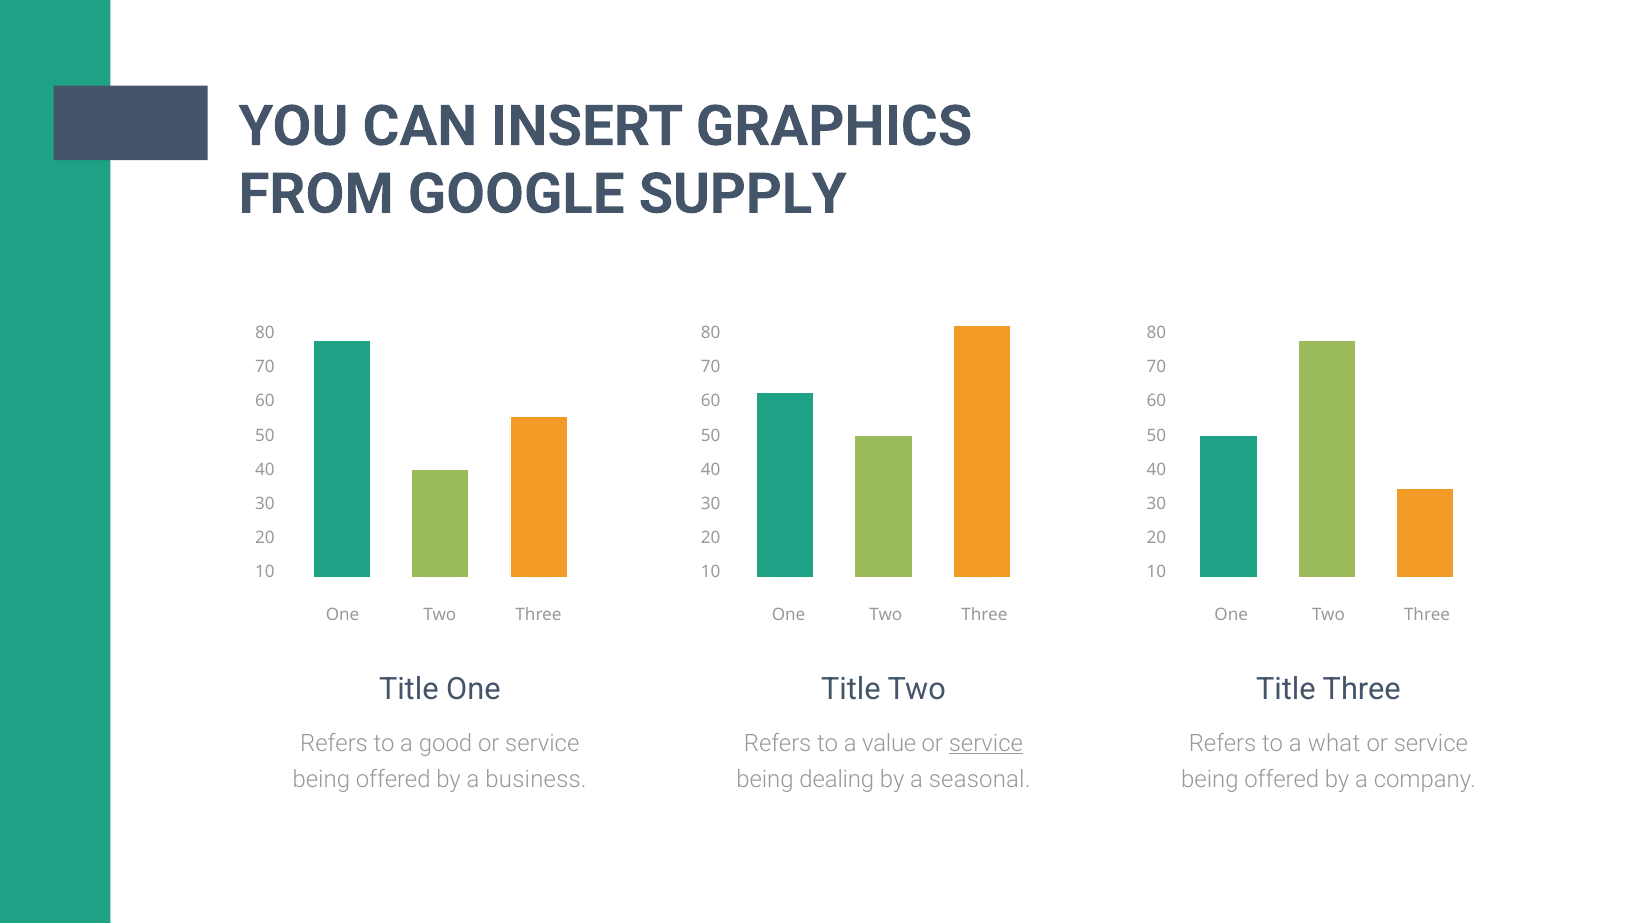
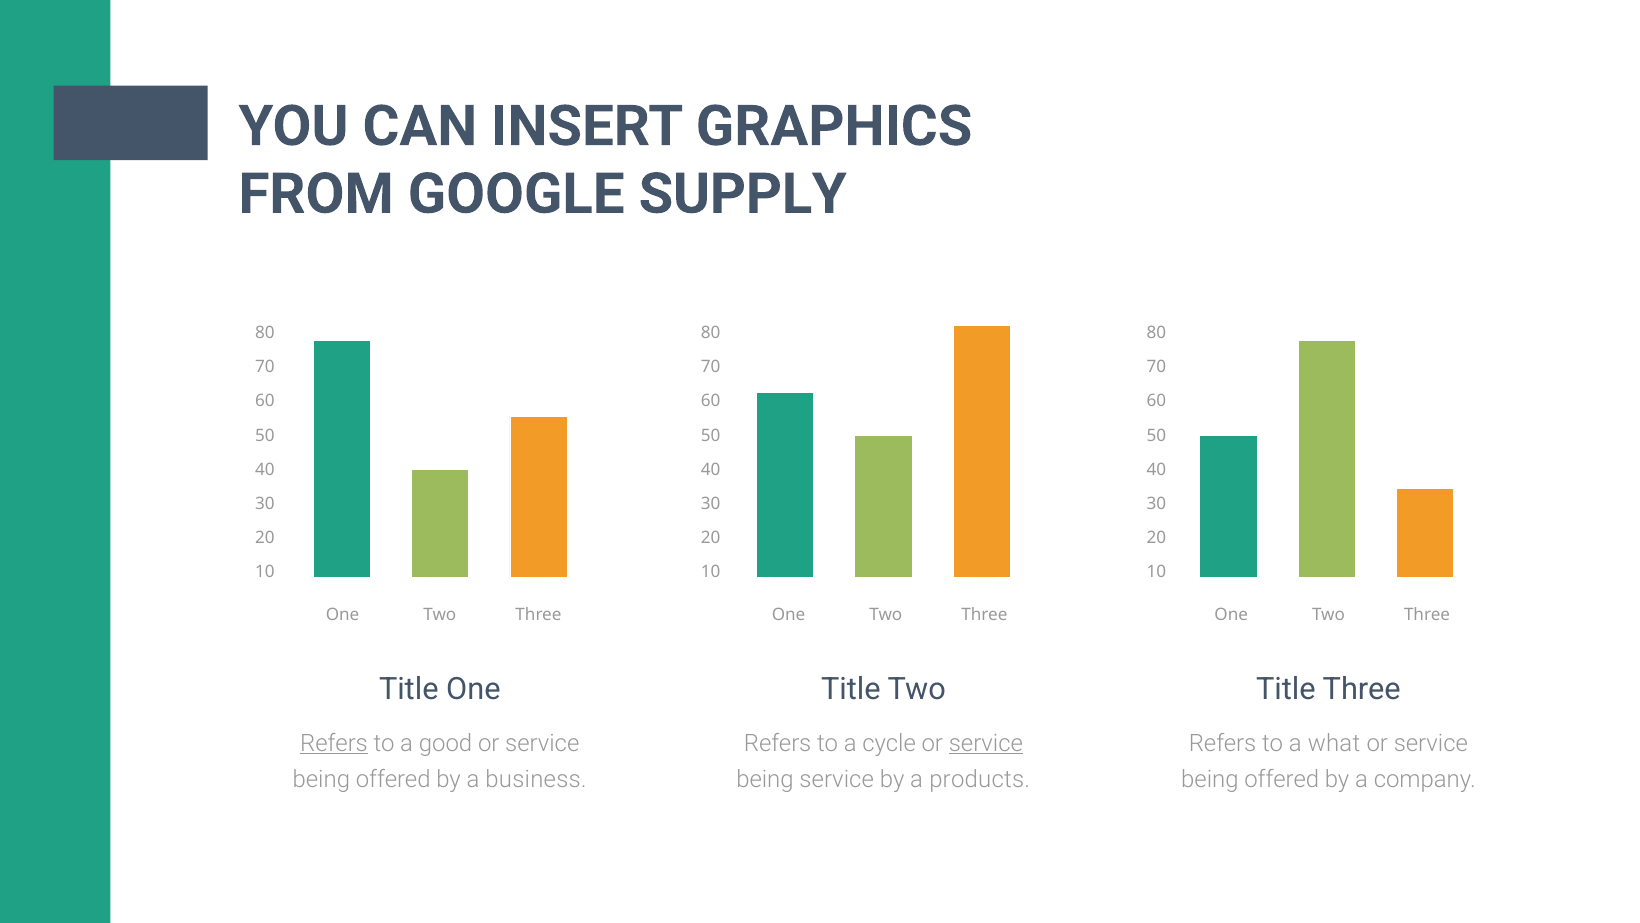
Refers underline: none -> present (334, 743)
value: value -> cycle (889, 743)
being dealing: dealing -> service (837, 780)
seasonal: seasonal -> products (980, 780)
